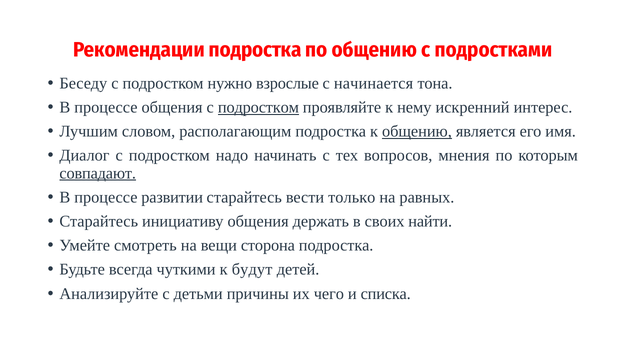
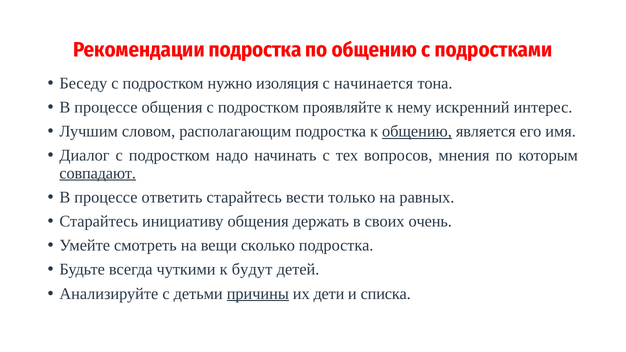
взрослые: взрослые -> изоляция (287, 83)
подростком underline: present -> none (258, 107)
развитии: развитии -> ответить (172, 197)
найти: найти -> очень (430, 221)
сторона: сторона -> сколько (268, 246)
причины underline: none -> present (258, 294)
чего: чего -> дети (329, 294)
